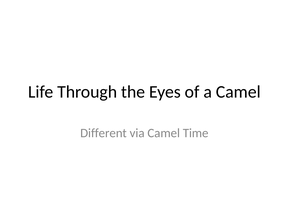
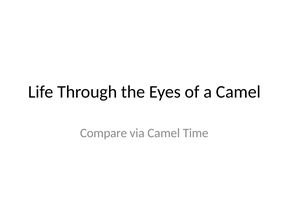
Different: Different -> Compare (104, 133)
